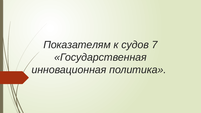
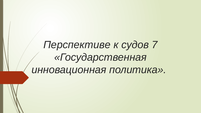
Показателям: Показателям -> Перспективе (77, 45)
